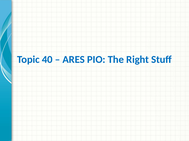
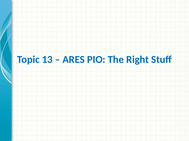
40: 40 -> 13 (47, 60)
